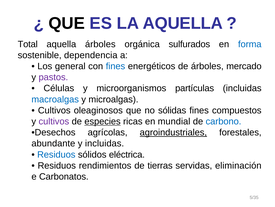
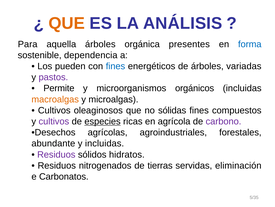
QUE colour: black -> orange (67, 23)
LA AQUELLA: AQUELLA -> ANÁLISIS (183, 23)
Total: Total -> Para (28, 44)
sulfurados: sulfurados -> presentes (189, 44)
general: general -> pueden (70, 66)
mercado: mercado -> variadas (244, 66)
Células: Células -> Permite (59, 88)
partículas: partículas -> orgánicos (195, 88)
macroalgas colour: blue -> orange (55, 99)
mundial: mundial -> agrícola (174, 121)
carbono colour: blue -> purple (223, 121)
agroindustriales underline: present -> none (173, 132)
Residuos colour: blue -> purple (56, 154)
eléctrica: eléctrica -> hidratos (127, 154)
rendimientos: rendimientos -> nitrogenados (105, 165)
